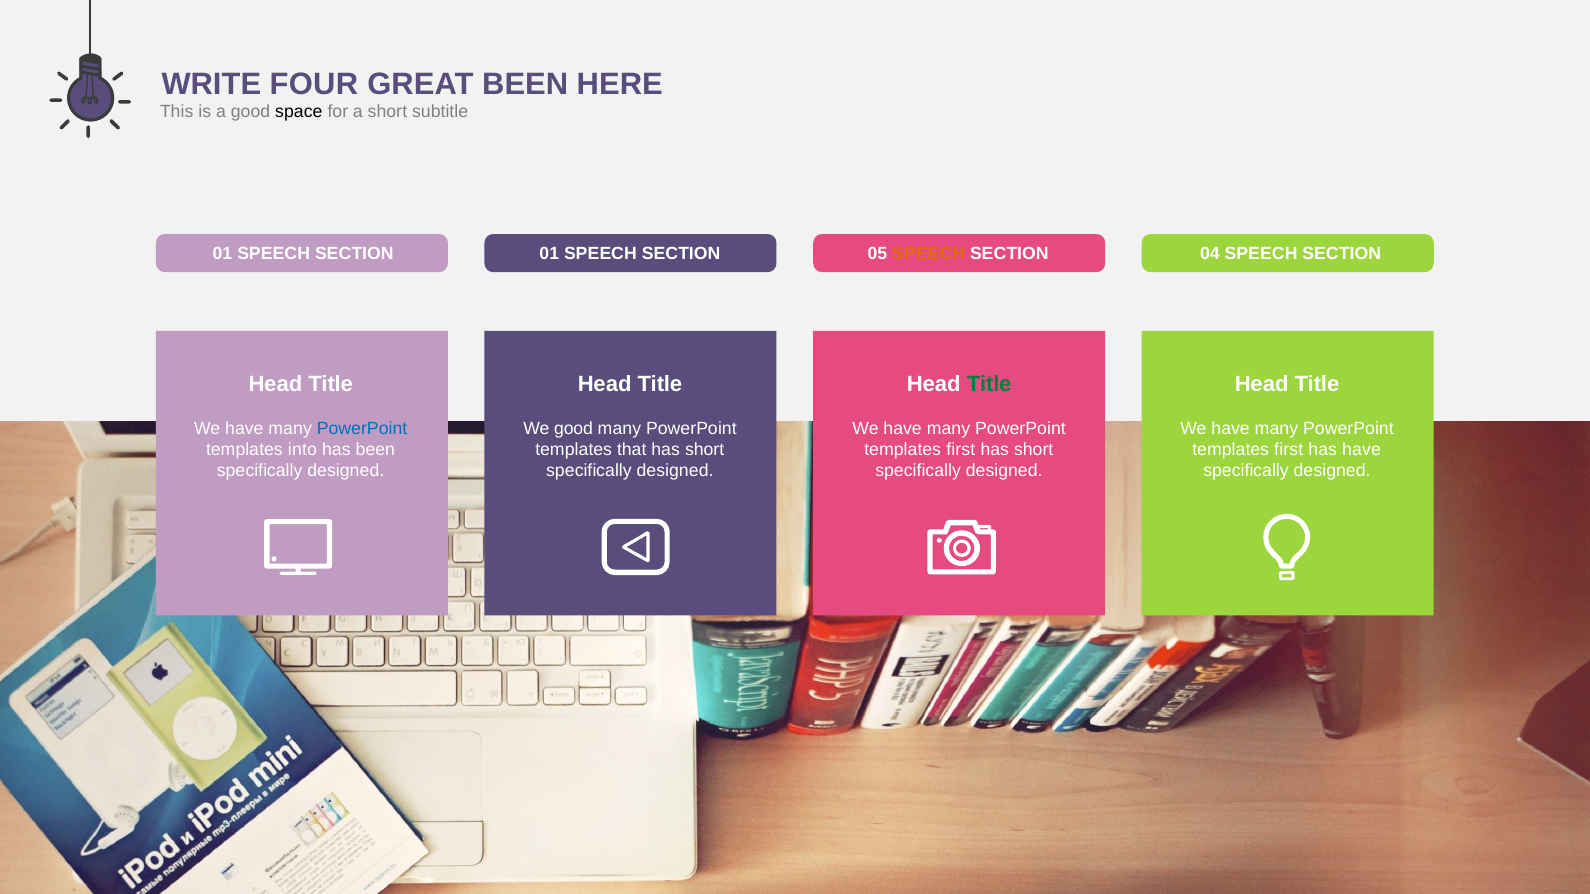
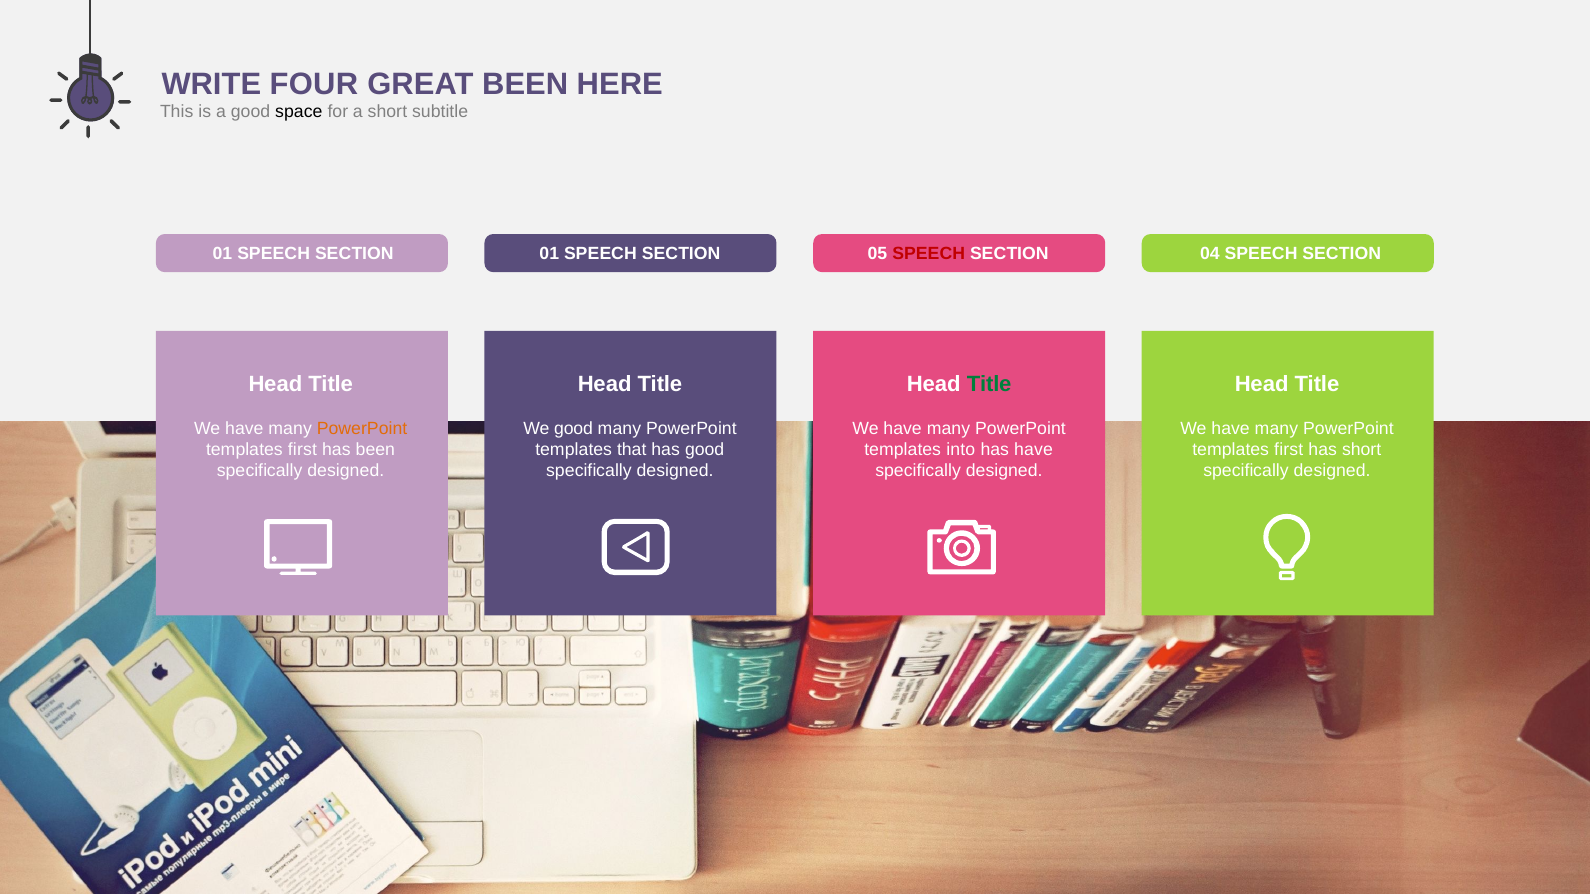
SPEECH colour: orange -> red (929, 254)
PowerPoint colour: blue -> orange (362, 429)
into: into -> first (302, 450)
that has short: short -> good (705, 450)
first: first -> into (961, 450)
short: short -> have (1034, 450)
has have: have -> short (1362, 450)
